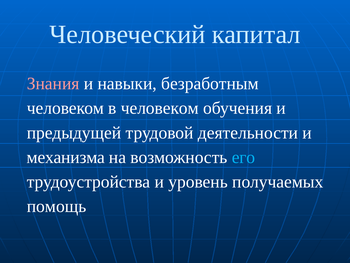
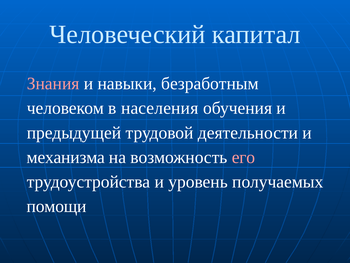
в человеком: человеком -> населения (160, 108)
его colour: light blue -> pink (243, 157)
помощь: помощь -> помощи (57, 206)
